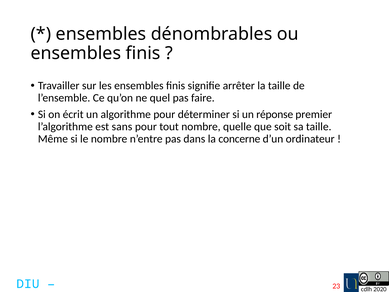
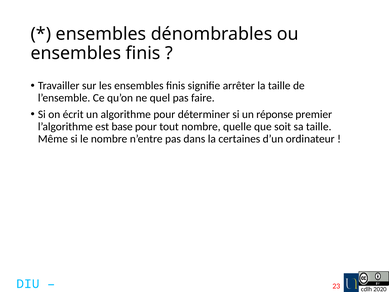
sans: sans -> base (122, 126)
concerne: concerne -> certaines (239, 139)
